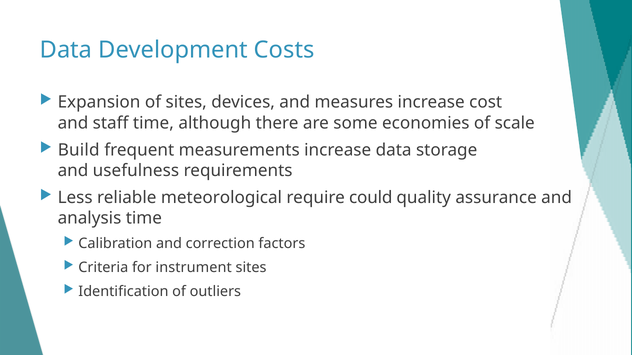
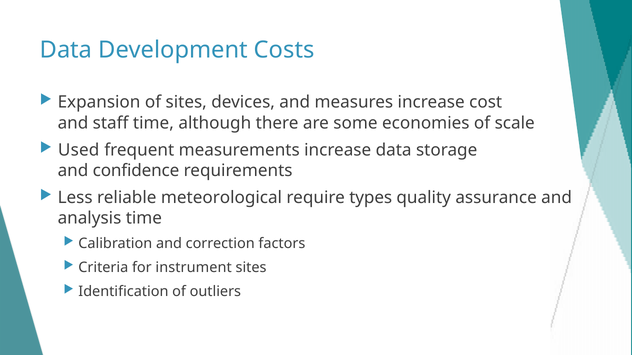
Build: Build -> Used (79, 150)
usefulness: usefulness -> confidence (136, 171)
could: could -> types (371, 198)
